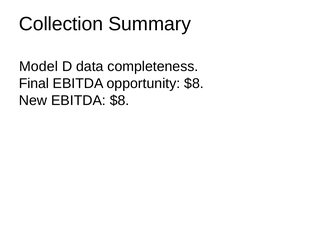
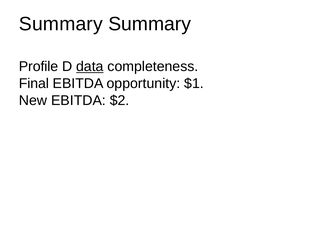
Collection: Collection -> Summary (61, 24)
Model: Model -> Profile (39, 66)
data underline: none -> present (90, 66)
opportunity $8: $8 -> $1 (194, 83)
EBITDA $8: $8 -> $2 (120, 100)
